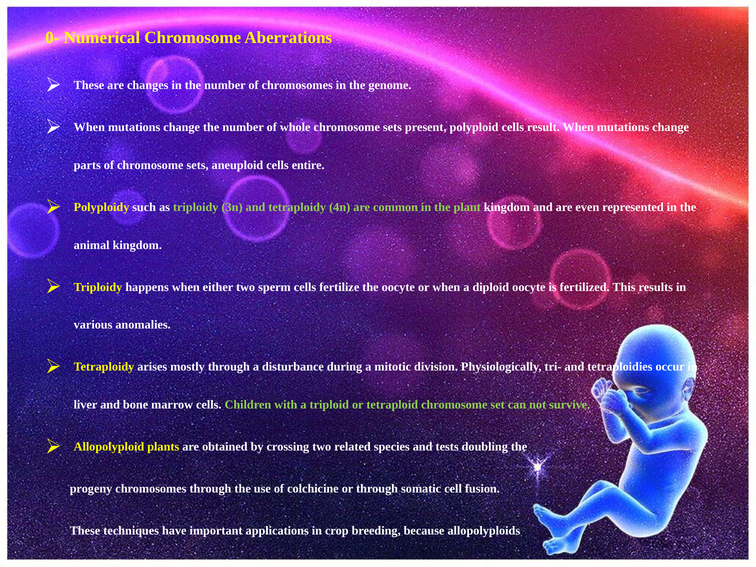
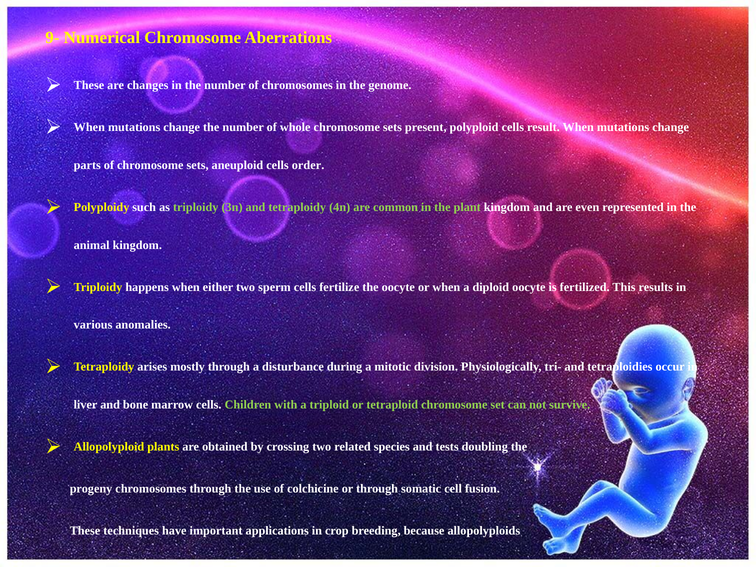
0-: 0- -> 9- (52, 38)
entire: entire -> order (308, 165)
